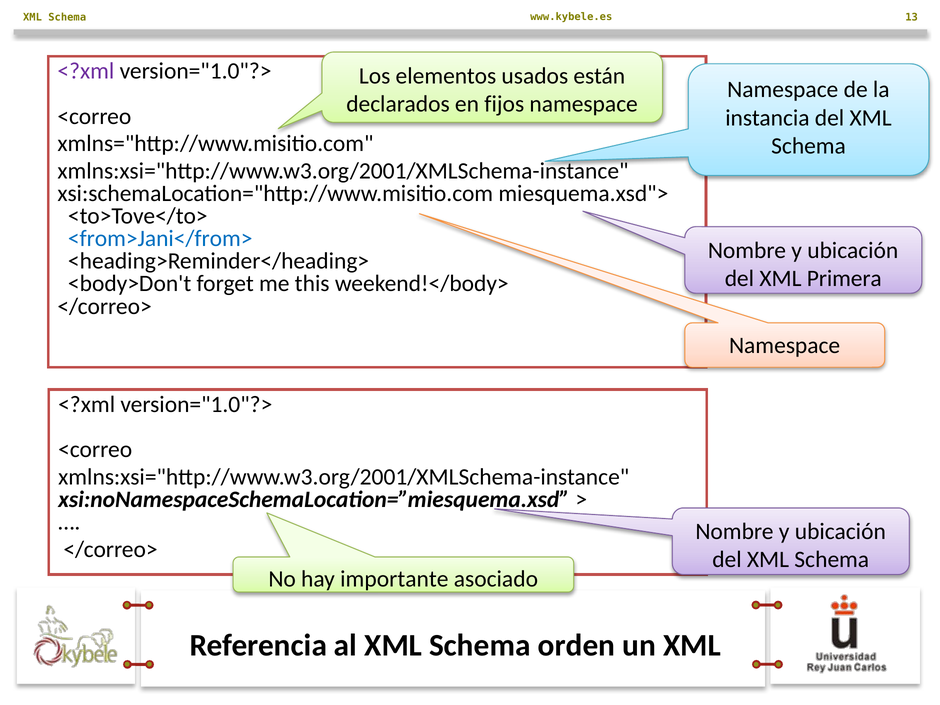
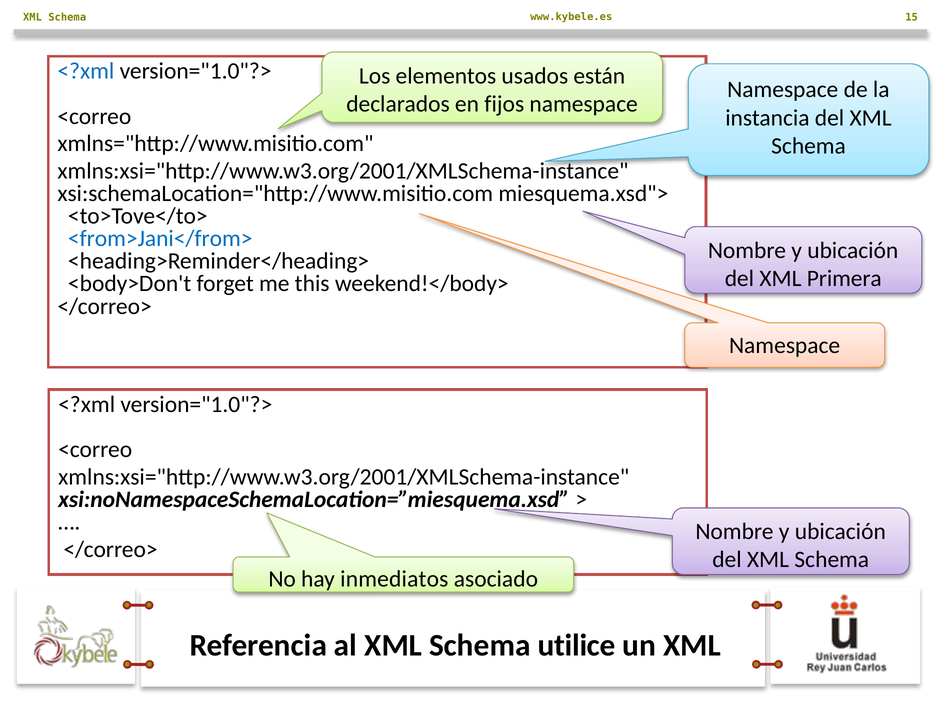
13: 13 -> 15 (912, 17)
<?xml colour: purple -> blue (86, 71)
importante: importante -> inmediatos (394, 579)
orden: orden -> utilice (577, 645)
